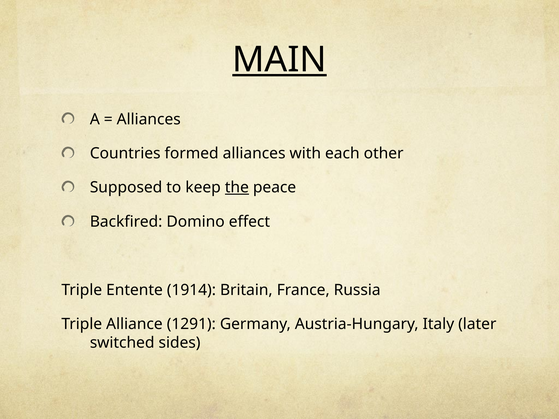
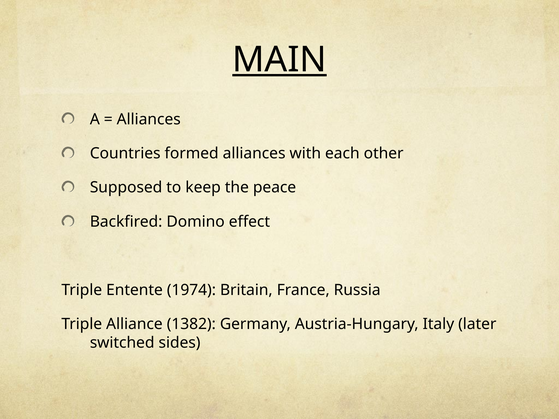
the underline: present -> none (237, 188)
1914: 1914 -> 1974 (191, 290)
1291: 1291 -> 1382 (191, 324)
